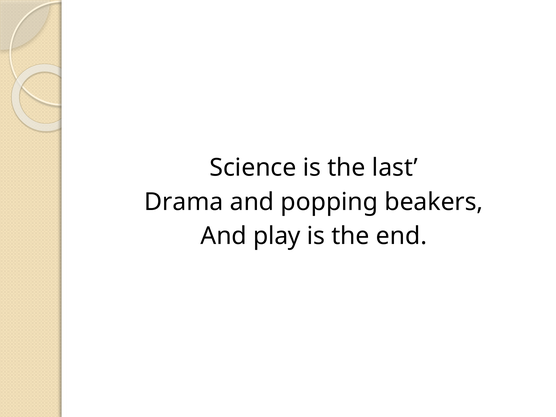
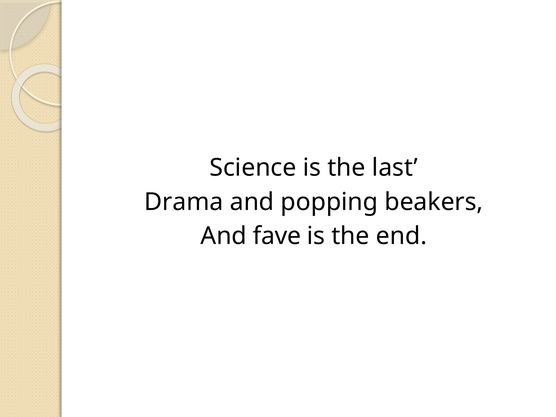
play: play -> fave (277, 236)
